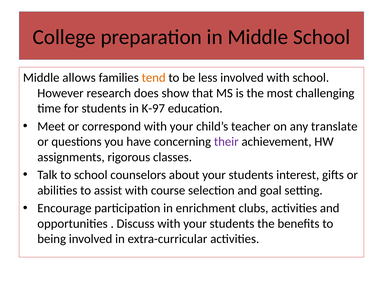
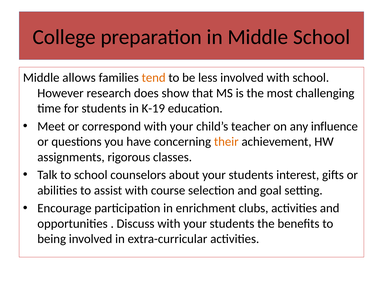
K-97: K-97 -> K-19 (153, 108)
translate: translate -> influence (334, 126)
their colour: purple -> orange (226, 141)
